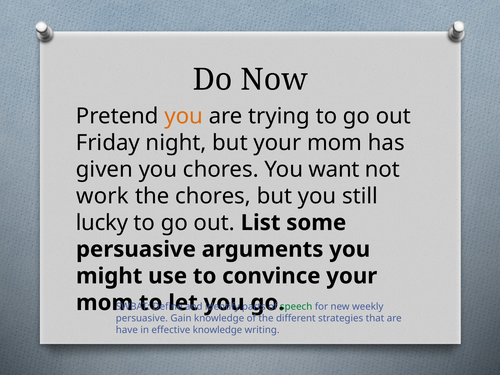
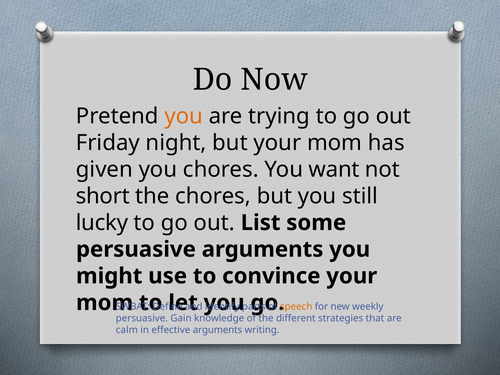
work: work -> short (103, 196)
speech colour: green -> orange (296, 307)
have: have -> calm (127, 330)
effective knowledge: knowledge -> arguments (218, 330)
